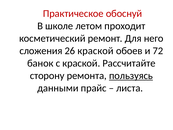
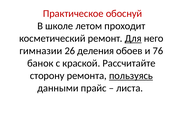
Для underline: none -> present (133, 38)
сложения: сложения -> гимназии (41, 51)
26 краской: краской -> деления (96, 51)
72: 72 -> 76 (158, 51)
